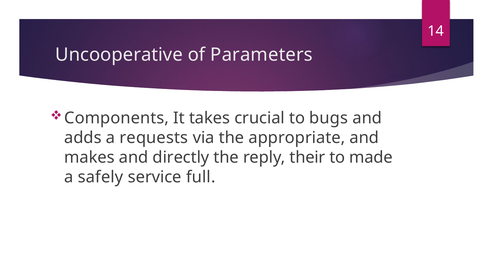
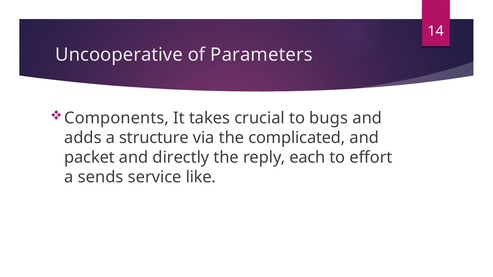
requests: requests -> structure (154, 138)
appropriate: appropriate -> complicated (297, 138)
makes: makes -> packet (89, 158)
their: their -> each (307, 158)
made: made -> effort (371, 158)
safely: safely -> sends (101, 177)
full: full -> like (201, 177)
